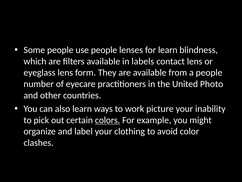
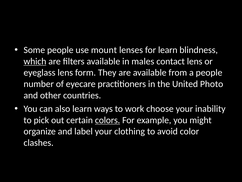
use people: people -> mount (104, 50)
which underline: none -> present (35, 61)
labels: labels -> males (143, 61)
picture: picture -> choose (160, 109)
